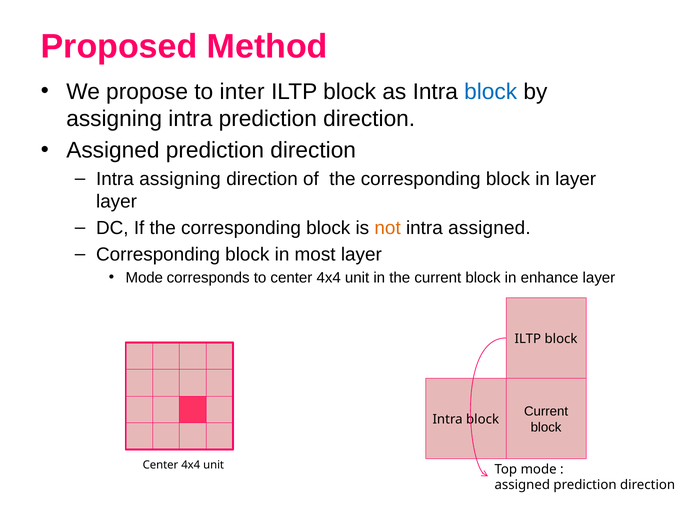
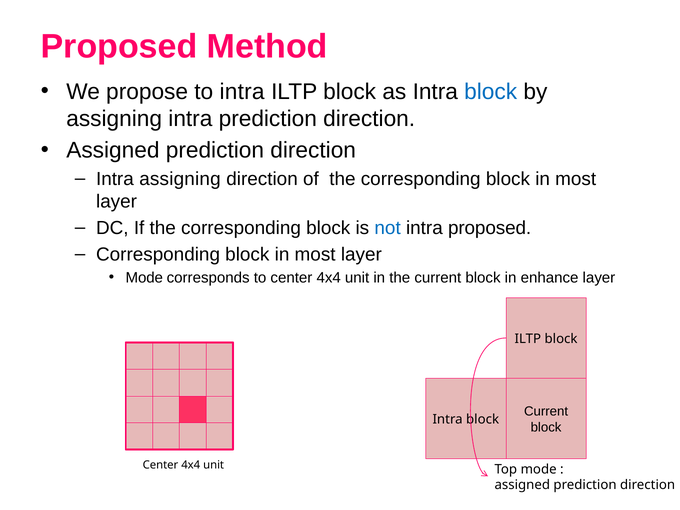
to inter: inter -> intra (242, 92)
layer: layer -> most (576, 179)
not colour: orange -> blue (388, 228)
intra assigned: assigned -> proposed (490, 228)
